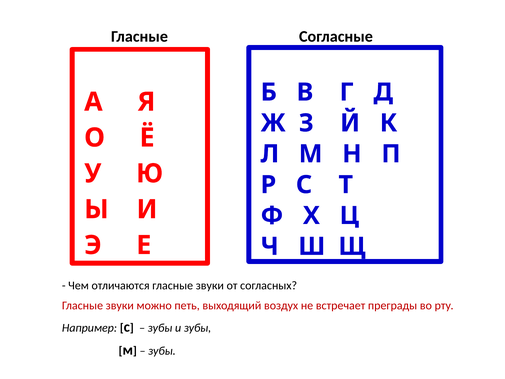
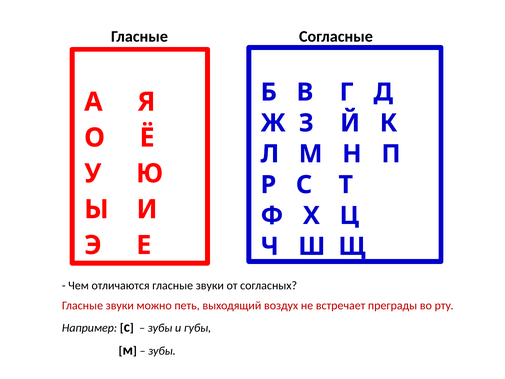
и зубы: зубы -> губы (197, 328)
